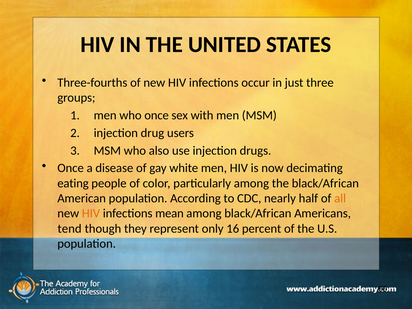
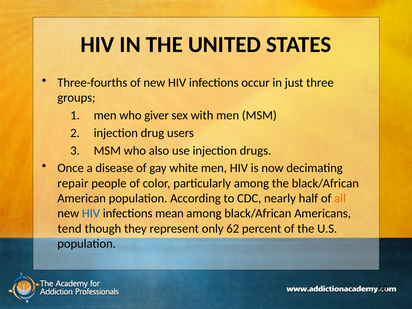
who once: once -> giver (157, 115)
eating: eating -> repair (73, 183)
HIV colour: orange -> blue (91, 213)
16: 16 -> 62 (233, 229)
